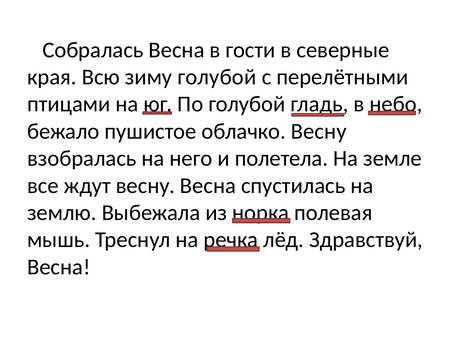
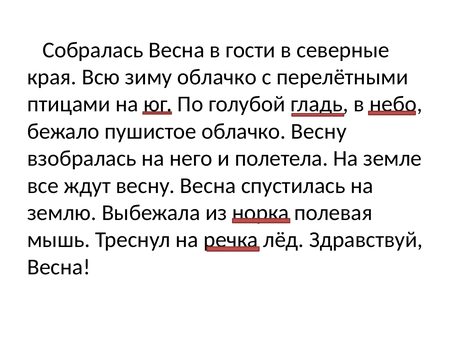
зиму голубой: голубой -> облачко (217, 77)
